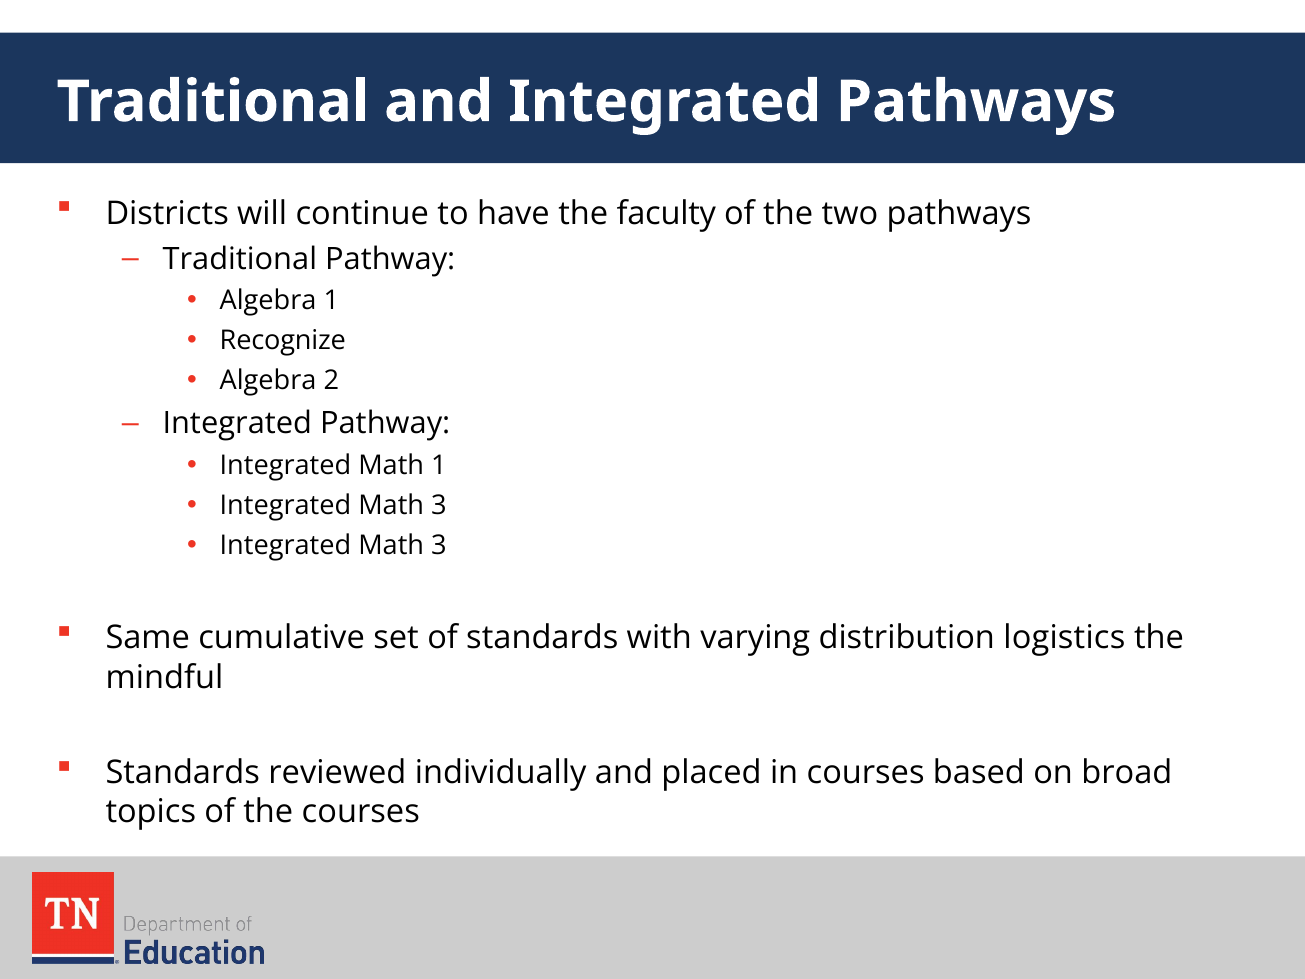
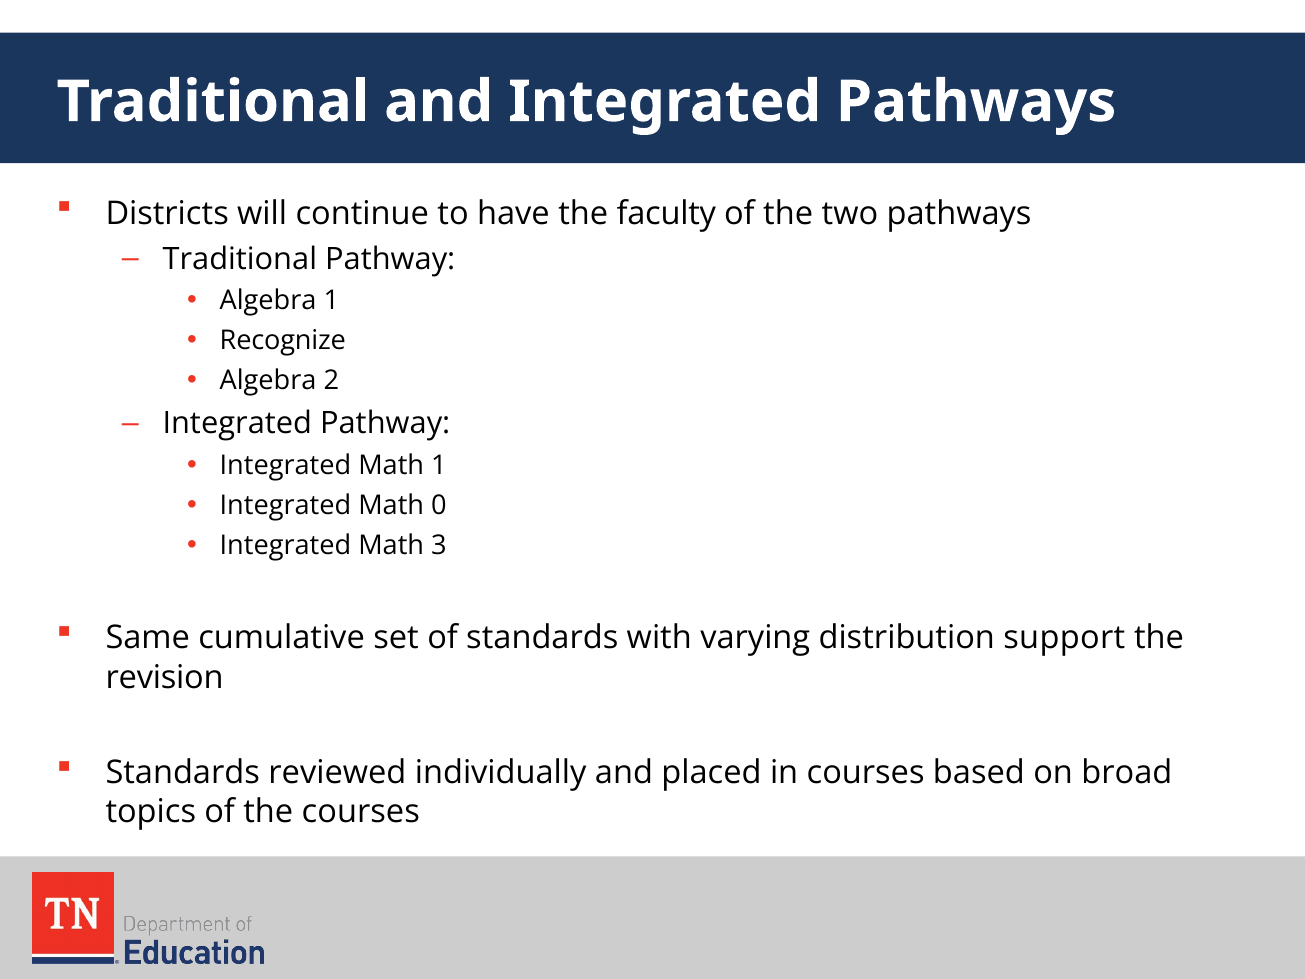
3: 3 -> 0 (439, 505)
logistics: logistics -> support (1064, 638)
mindful: mindful -> revision (165, 677)
